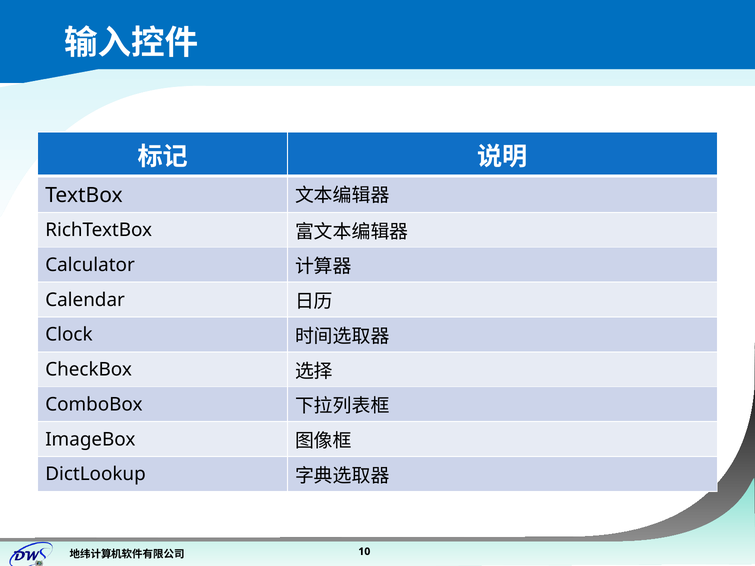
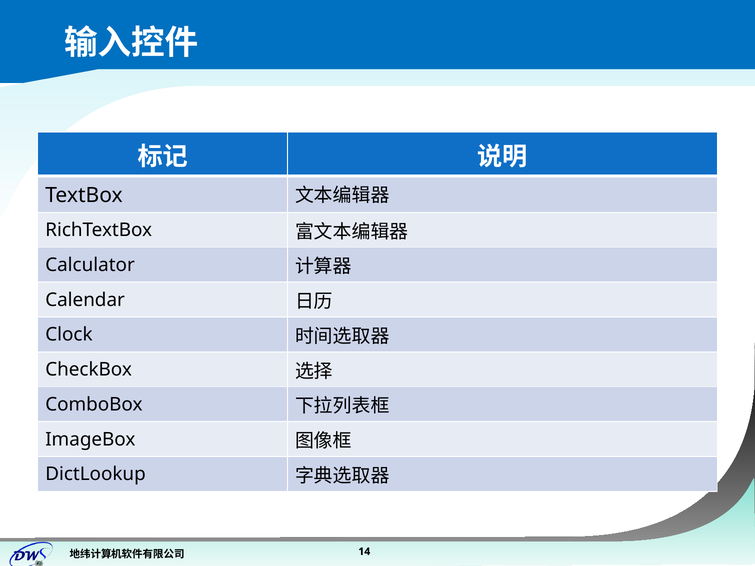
10: 10 -> 14 (364, 552)
